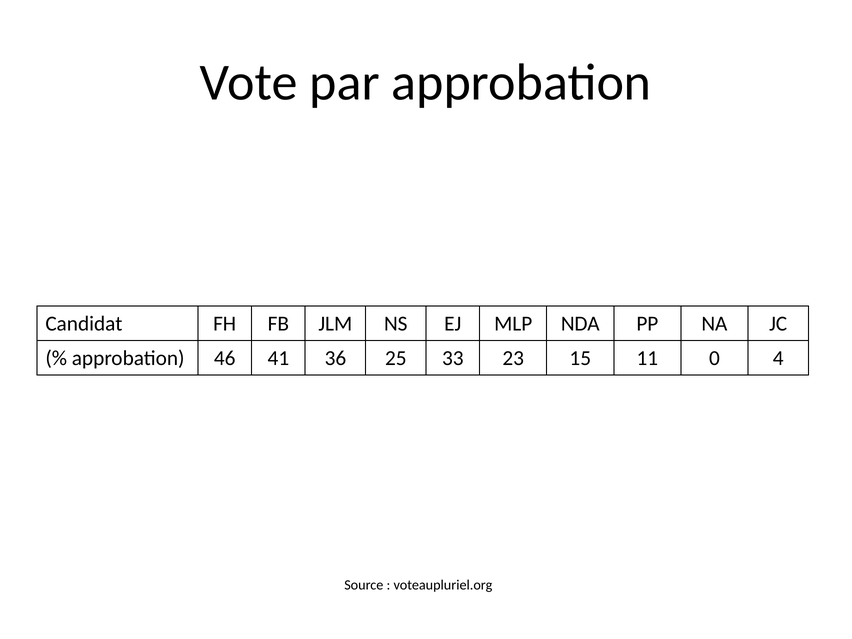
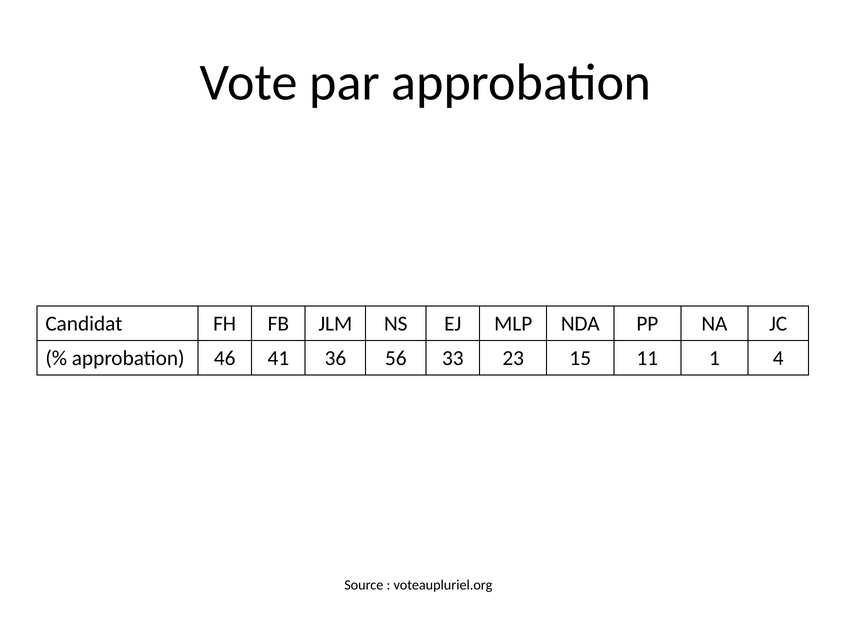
25: 25 -> 56 (396, 358)
0: 0 -> 1 (714, 358)
